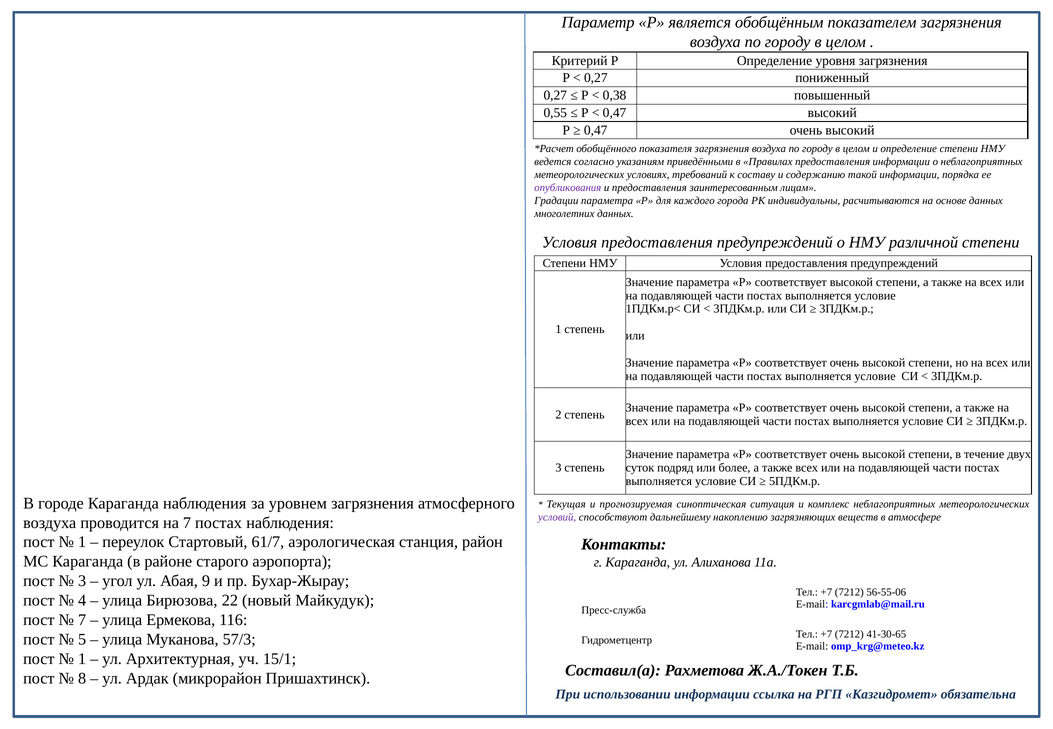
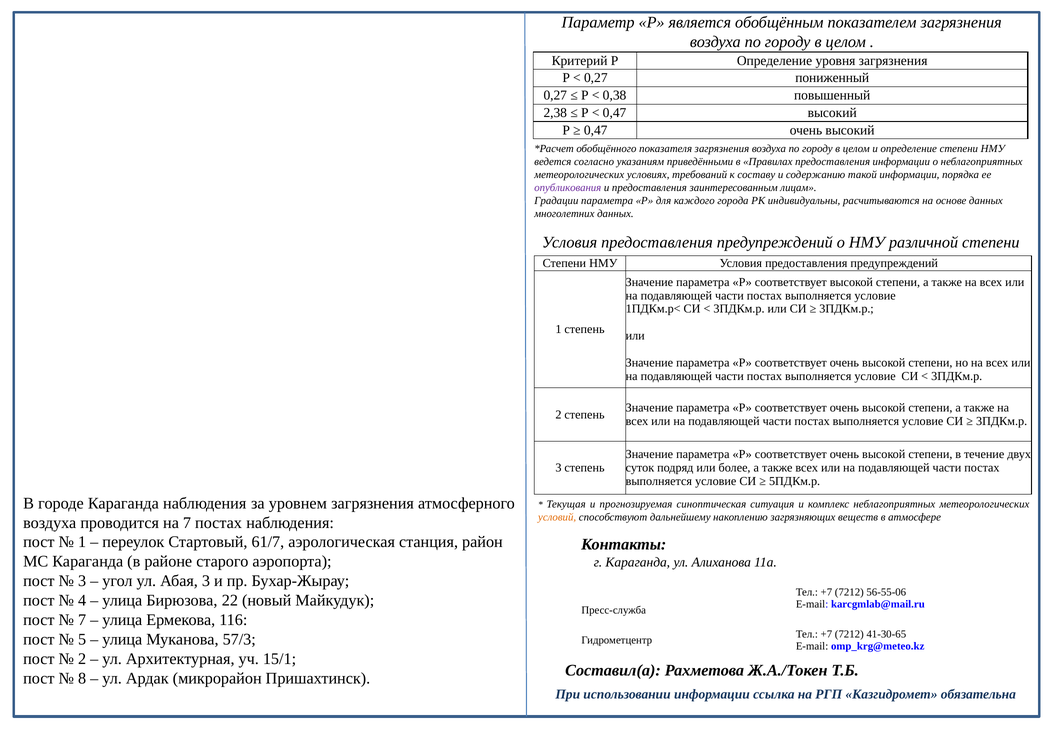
0,55: 0,55 -> 2,38 (555, 113)
условий colour: purple -> orange (557, 517)
Абая 9: 9 -> 3 (206, 581)
1: 1 -> 2 (82, 659)
